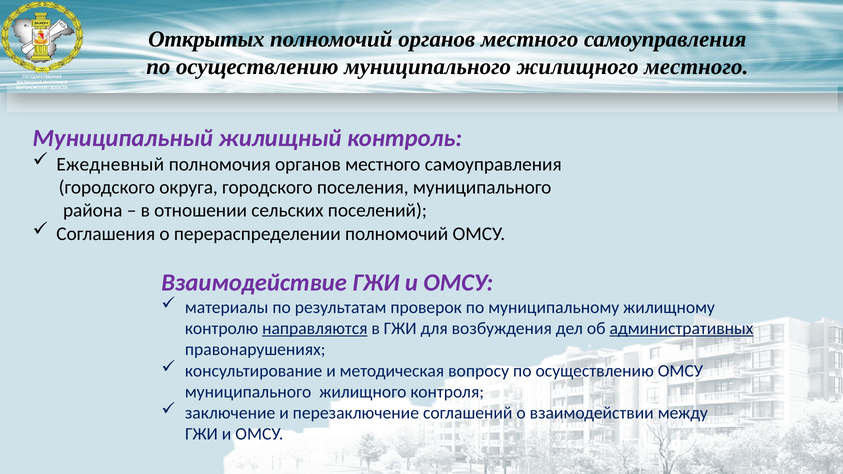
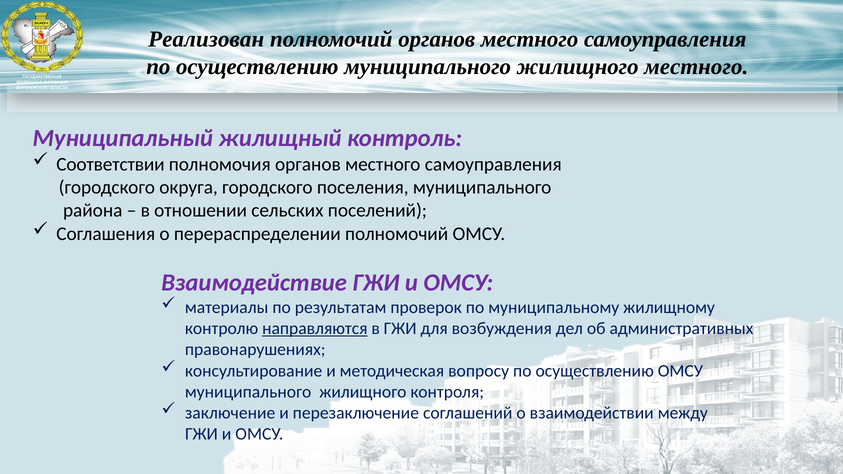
Открытых: Открытых -> Реализован (206, 39)
Ежедневный: Ежедневный -> Соответствии (110, 164)
административных underline: present -> none (681, 329)
